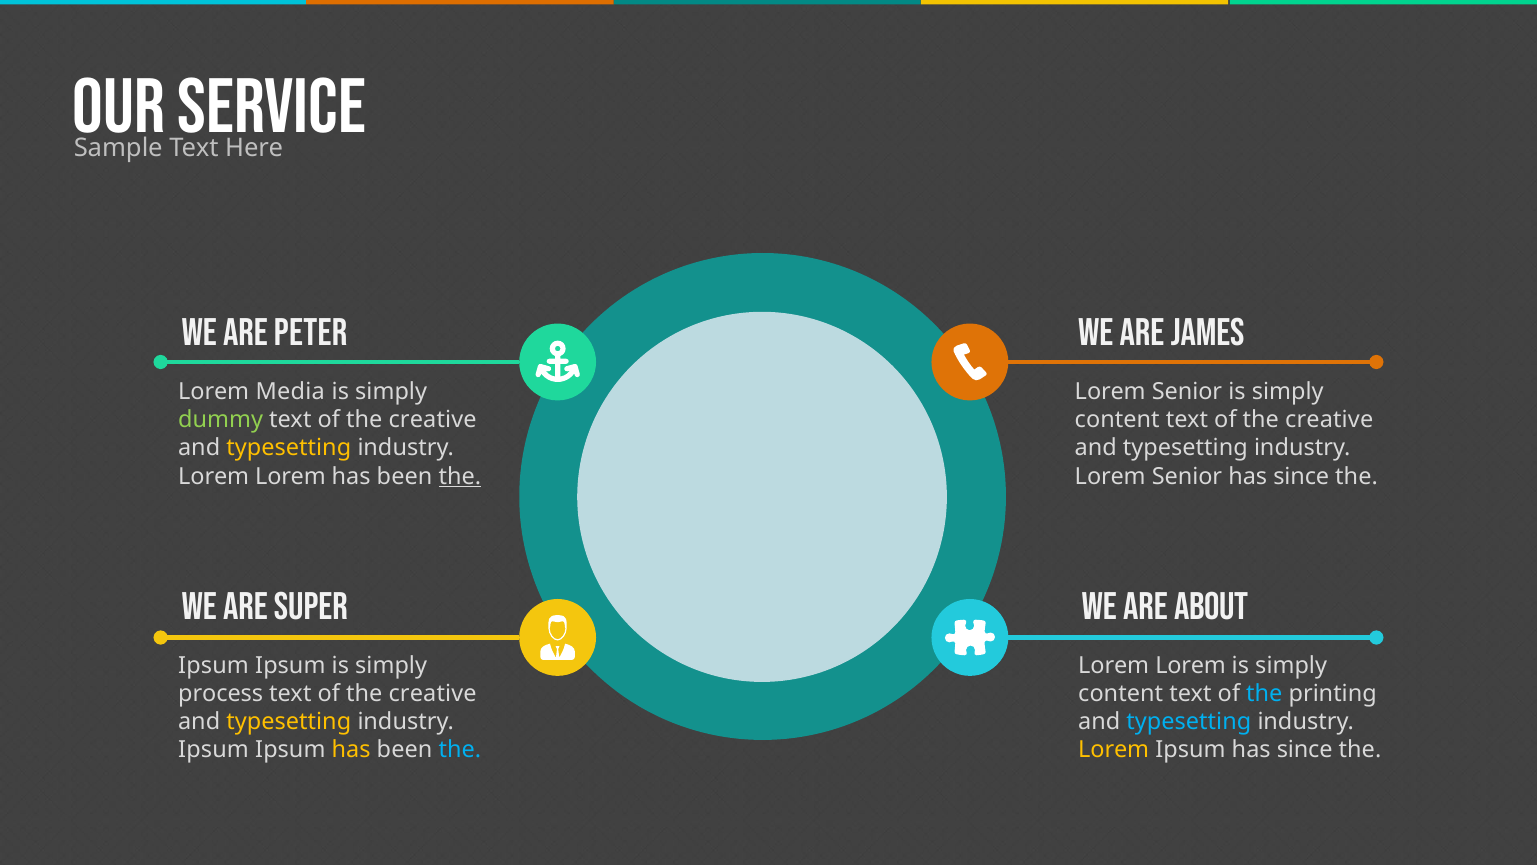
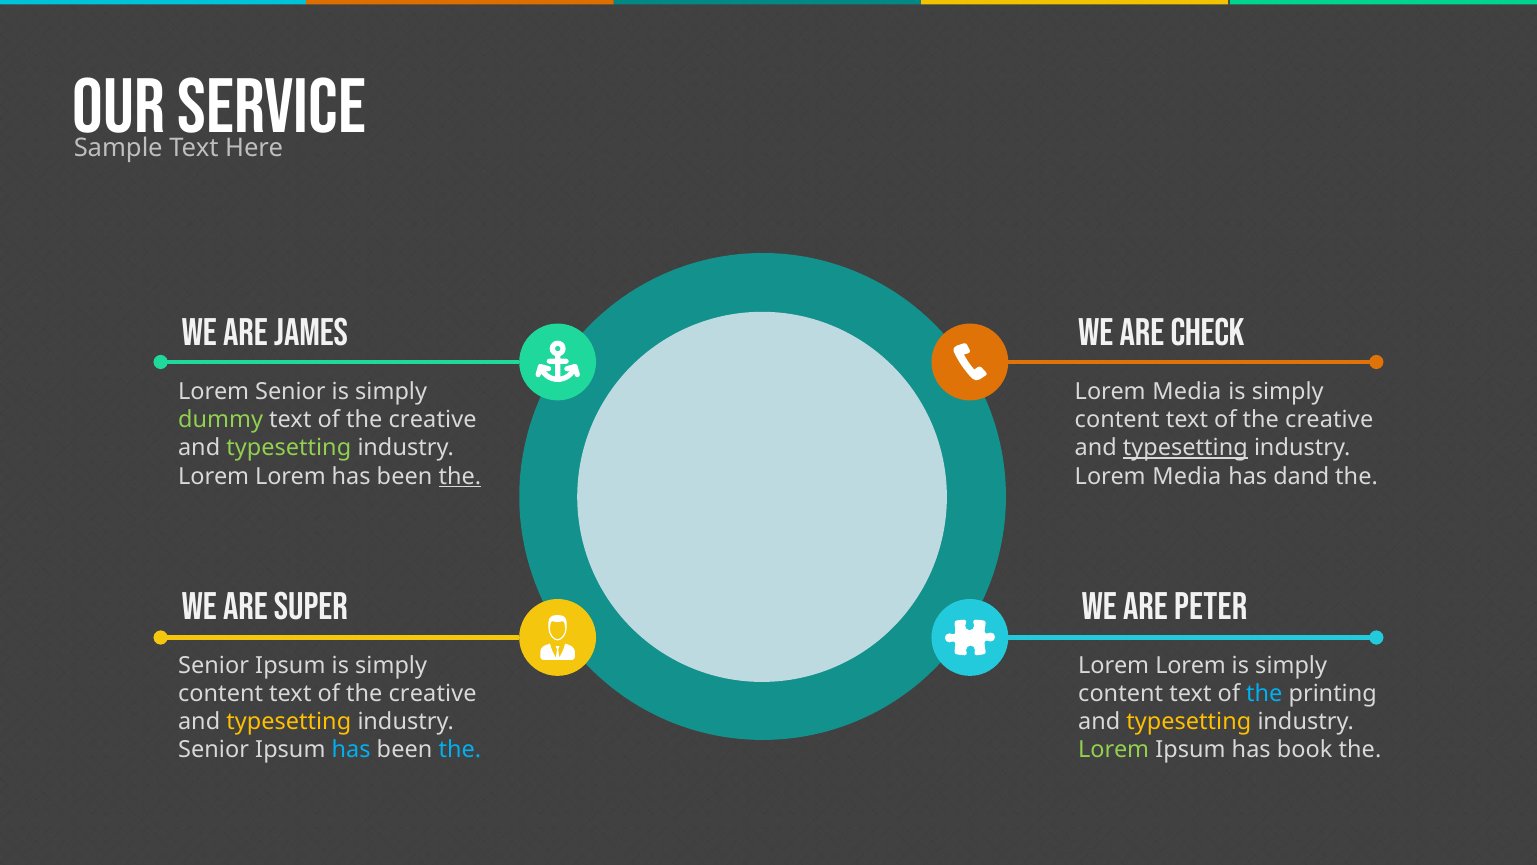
PETER: PETER -> JAMES (311, 333)
JAMES: JAMES -> CHECK (1208, 333)
Lorem Media: Media -> Senior (290, 391)
Senior: Senior -> Media (1187, 391)
typesetting colour: yellow -> light green (289, 448)
typesetting underline: none -> present (1185, 448)
Senior: Senior -> Media (1187, 476)
since: since -> dand (1301, 476)
ABOUT: ABOUT -> PETER (1211, 606)
Ipsum: Ipsum -> Senior (214, 665)
process: process -> content (221, 693)
typesetting colour: light blue -> yellow (1189, 721)
Ipsum: Ipsum -> Senior (214, 750)
has colour: yellow -> light blue (351, 750)
Lorem colour: yellow -> light green (1114, 750)
Ipsum has since: since -> book (1305, 750)
